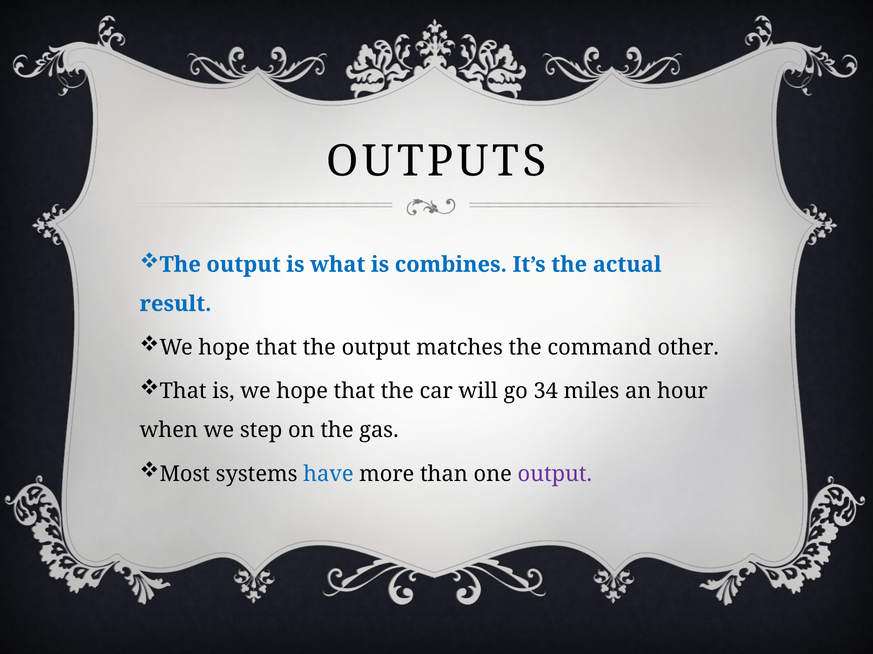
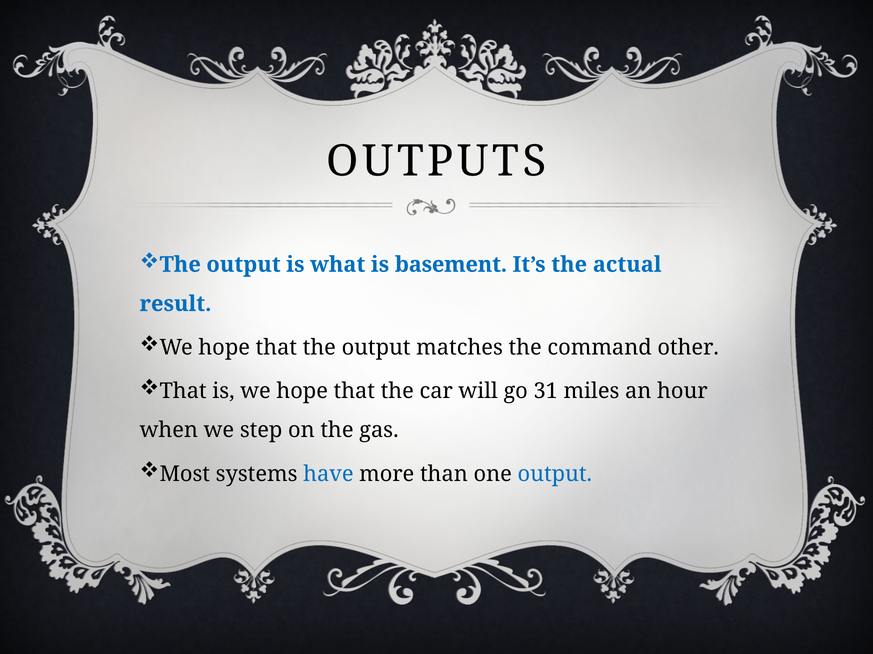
combines: combines -> basement (451, 265)
34: 34 -> 31 (546, 391)
output colour: purple -> blue (555, 474)
